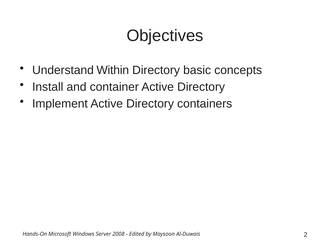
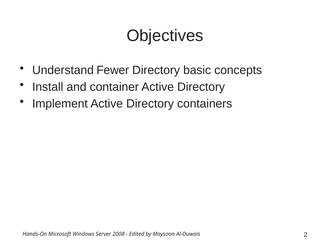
Within: Within -> Fewer (113, 70)
